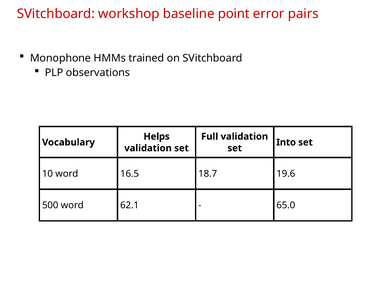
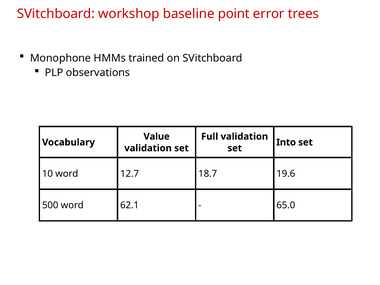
pairs: pairs -> trees (303, 14)
Helps: Helps -> Value (157, 137)
16.5: 16.5 -> 12.7 (130, 174)
